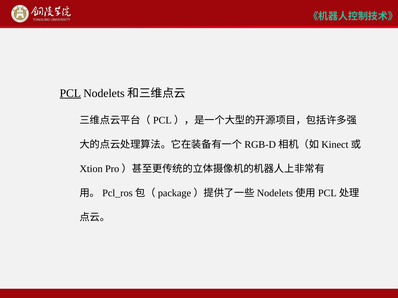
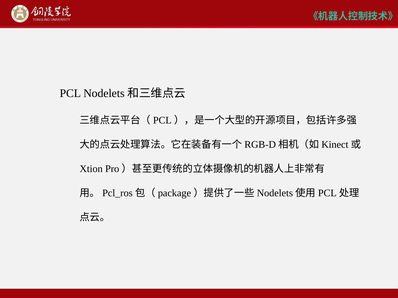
PCL underline: present -> none (70, 93)
